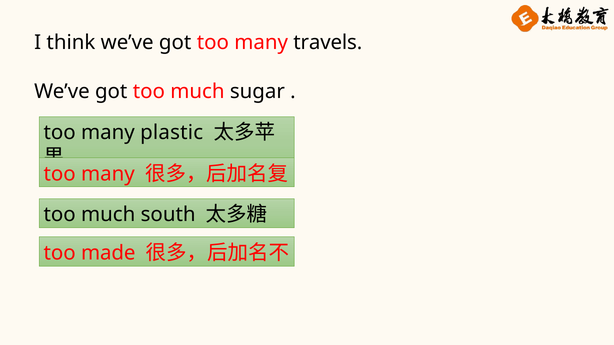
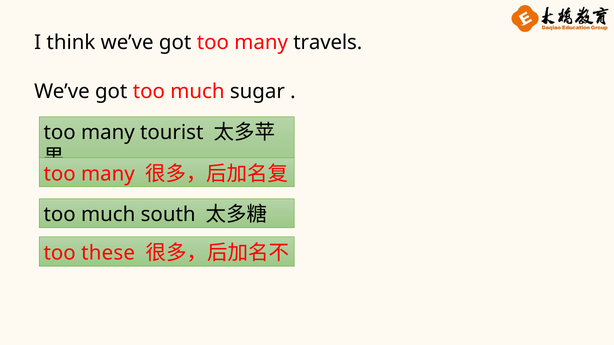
plastic: plastic -> tourist (172, 133)
made: made -> these (108, 253)
